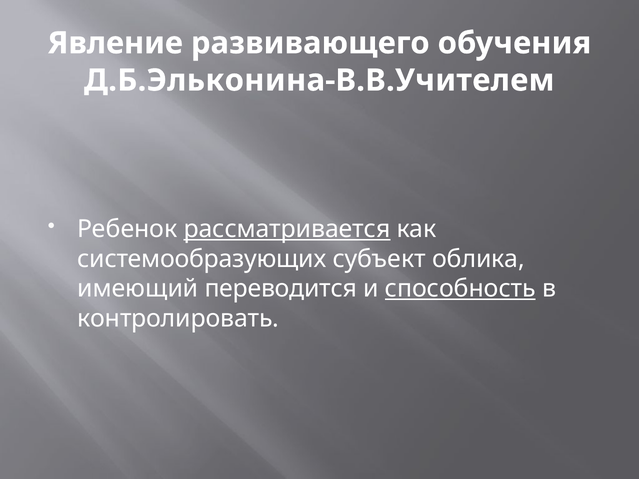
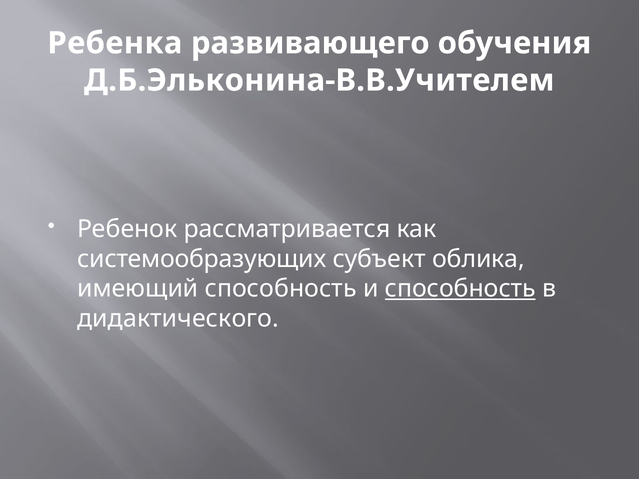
Явление: Явление -> Ребенка (115, 43)
рассматривается underline: present -> none (287, 229)
имеющий переводится: переводится -> способность (281, 289)
контролировать: контролировать -> дидактического (178, 319)
